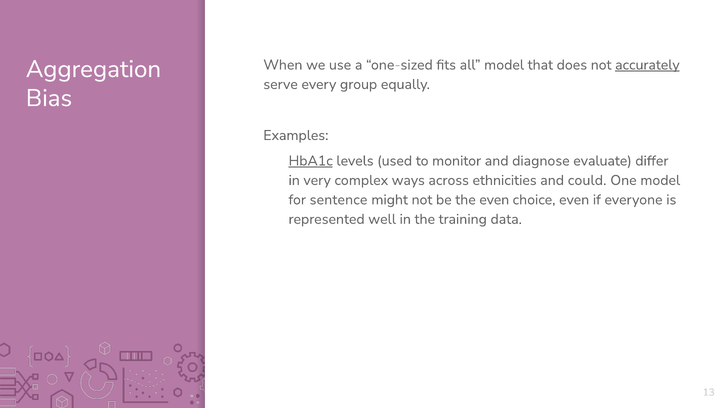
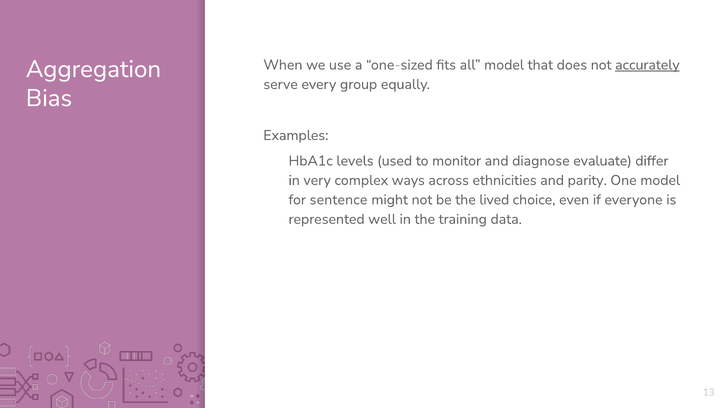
HbA1c underline: present -> none (311, 161)
could: could -> parity (587, 180)
the even: even -> lived (494, 200)
